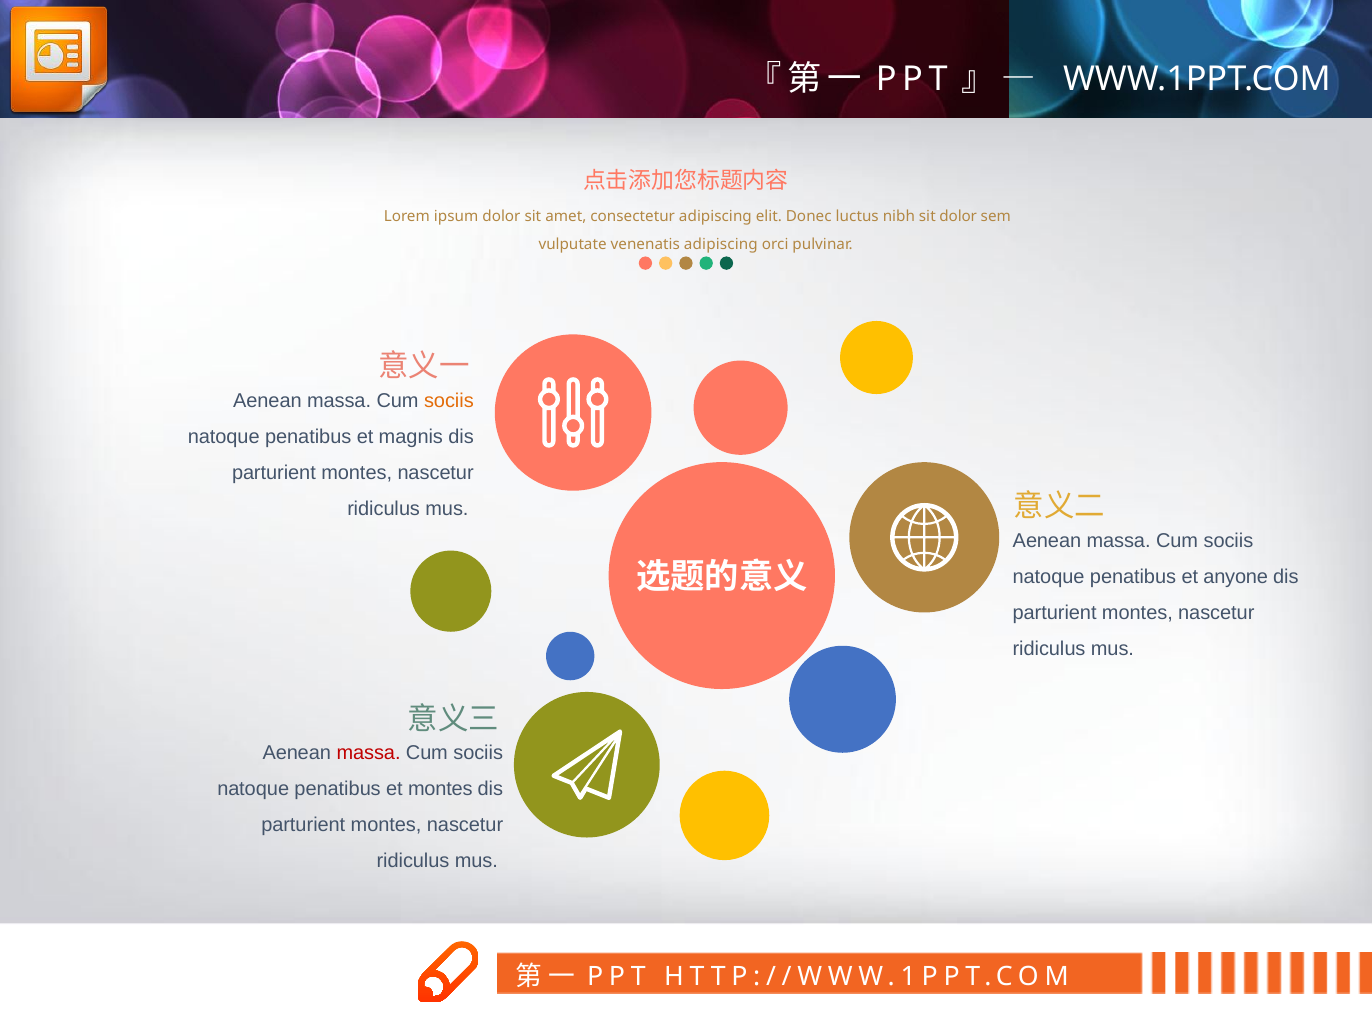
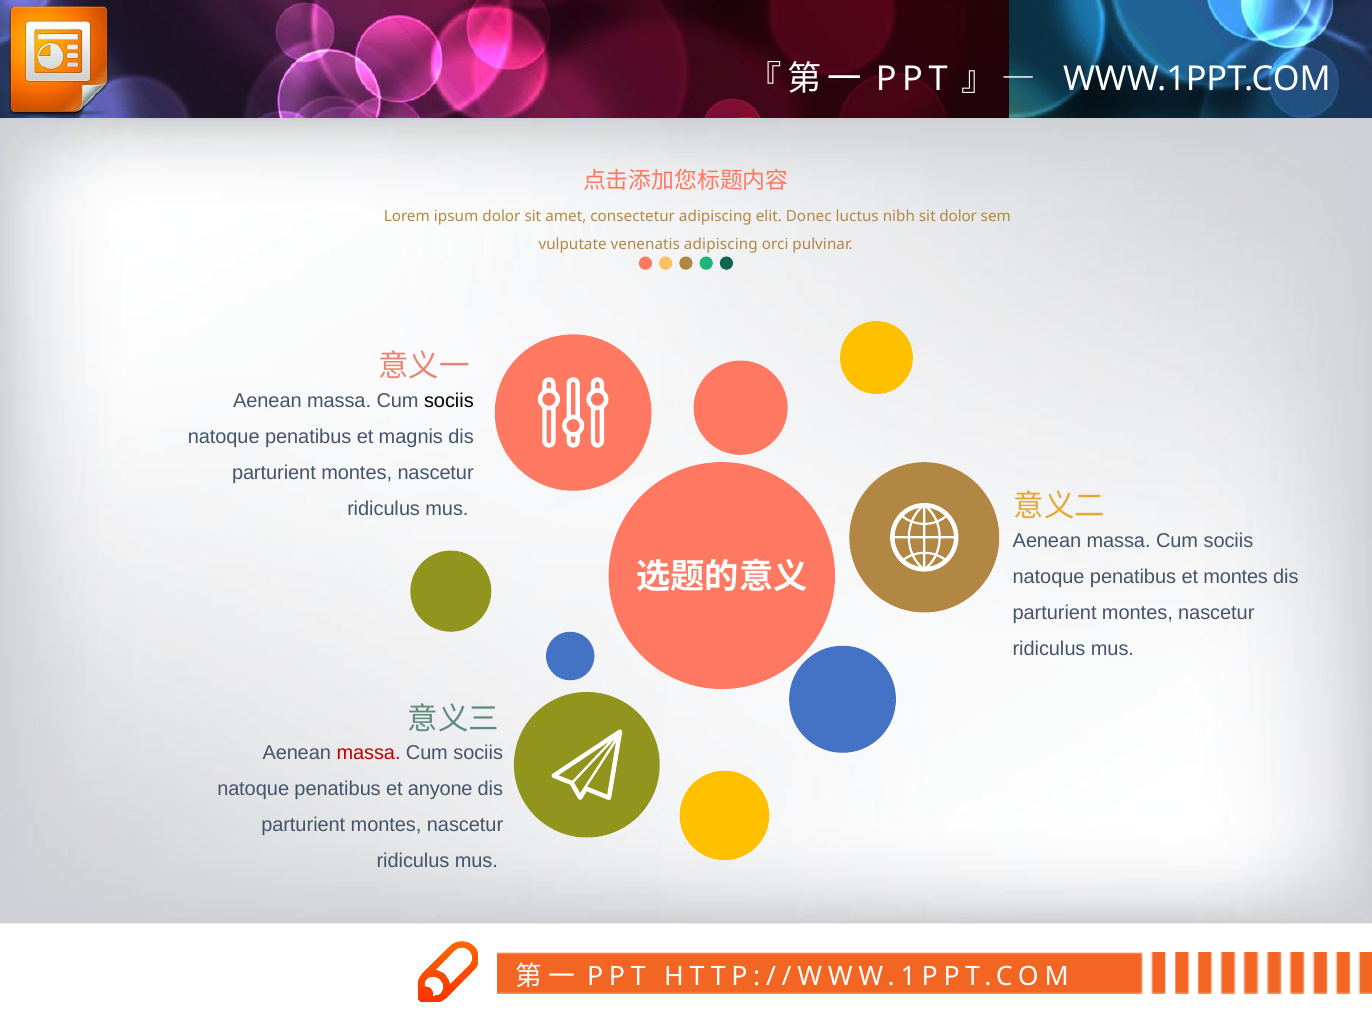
sociis colour: orange -> black (449, 401)
et anyone: anyone -> montes (1236, 577)
et montes: montes -> anyone (440, 789)
